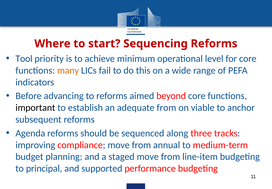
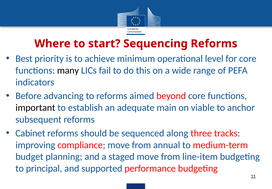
Tool: Tool -> Best (24, 58)
many colour: orange -> black (68, 70)
adequate from: from -> main (167, 107)
Agenda: Agenda -> Cabinet (30, 133)
